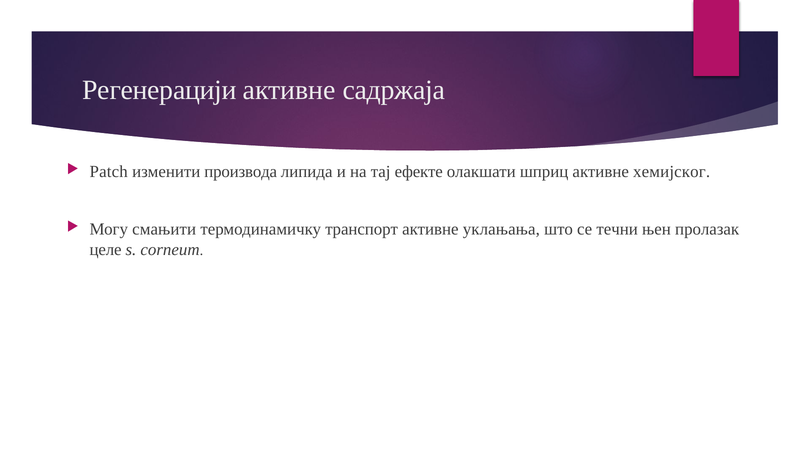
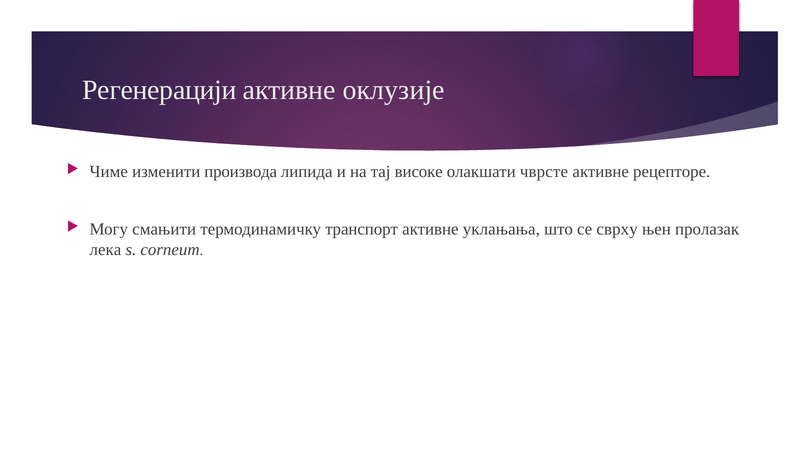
садржаја: садржаја -> оклузије (394, 90)
Patch: Patch -> Чиме (109, 172)
ефекте: ефекте -> високе (419, 172)
шприц: шприц -> чврсте (544, 172)
хемијскoг: хемијскoг -> рецепторе (672, 172)
течни: течни -> сврху (617, 229)
целе: целе -> лека (105, 249)
